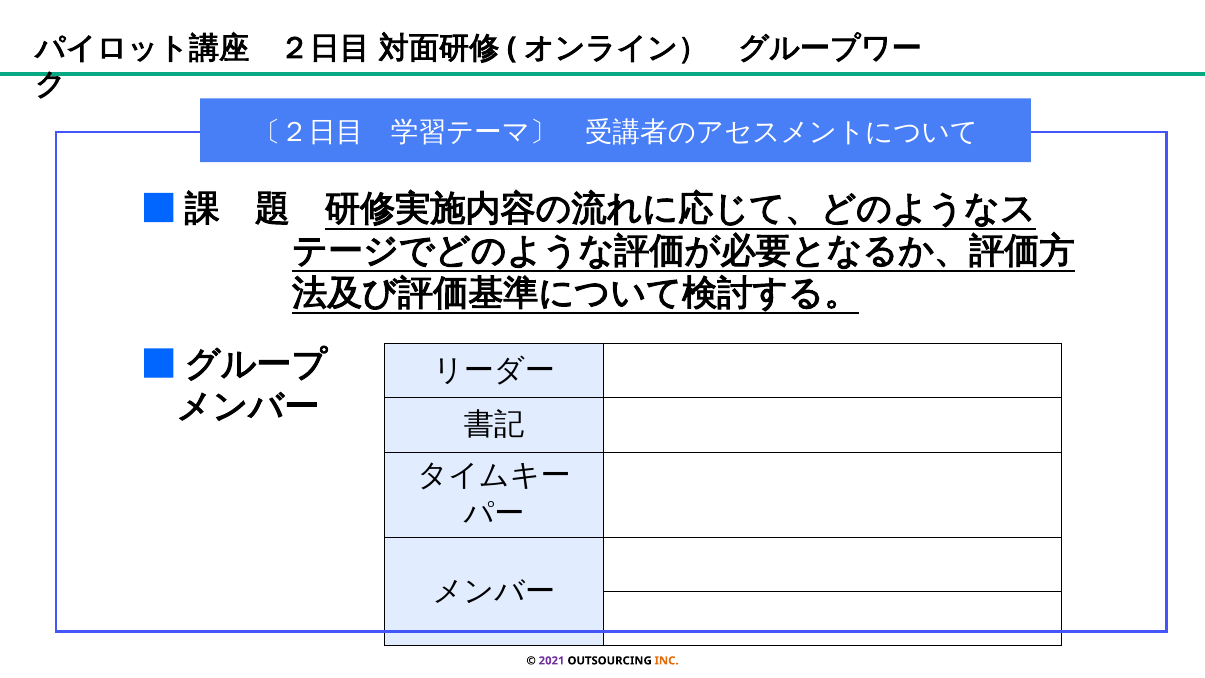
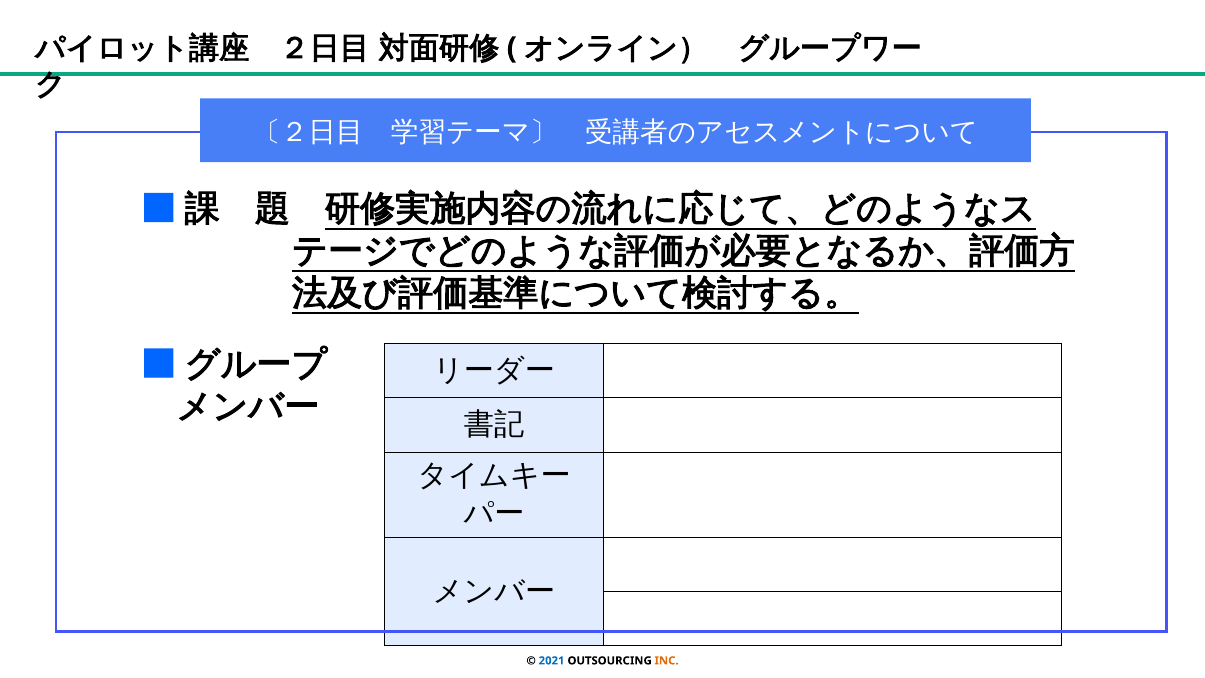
2021 colour: purple -> blue (552, 661)
